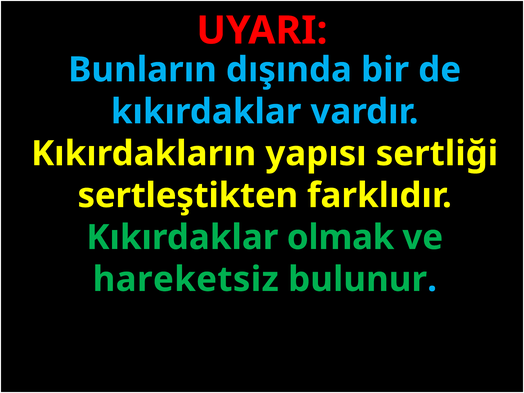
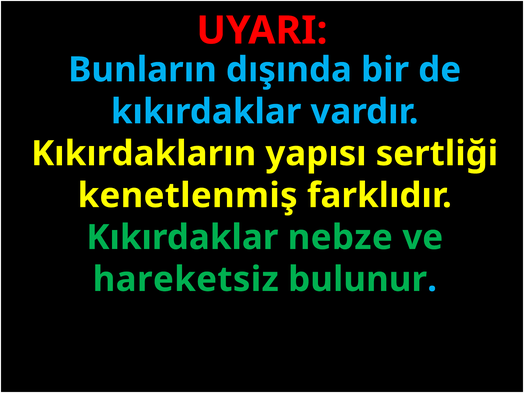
sertleştikten: sertleştikten -> kenetlenmiş (188, 196)
olmak: olmak -> nebze (340, 237)
